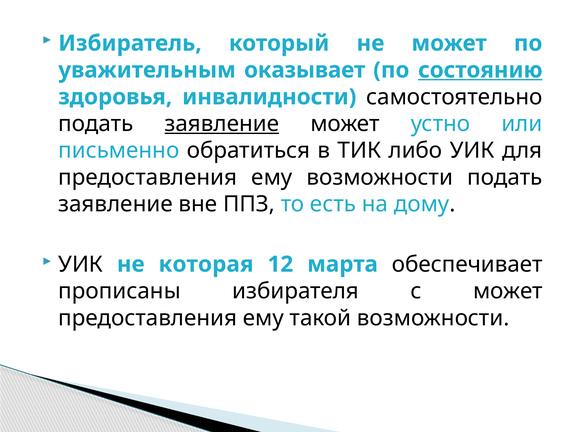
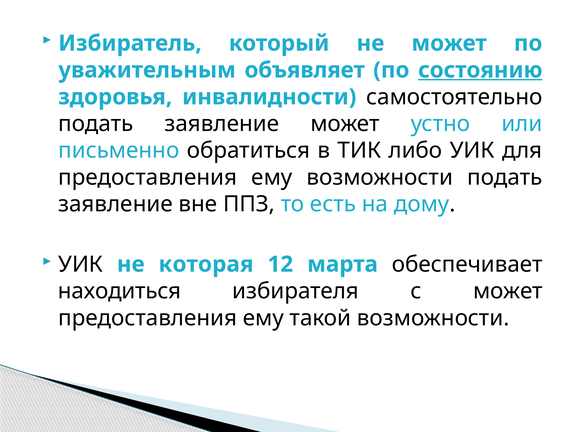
оказывает: оказывает -> объявляет (305, 70)
заявление underline: present -> none (222, 124)
прописаны: прописаны -> находиться (120, 292)
